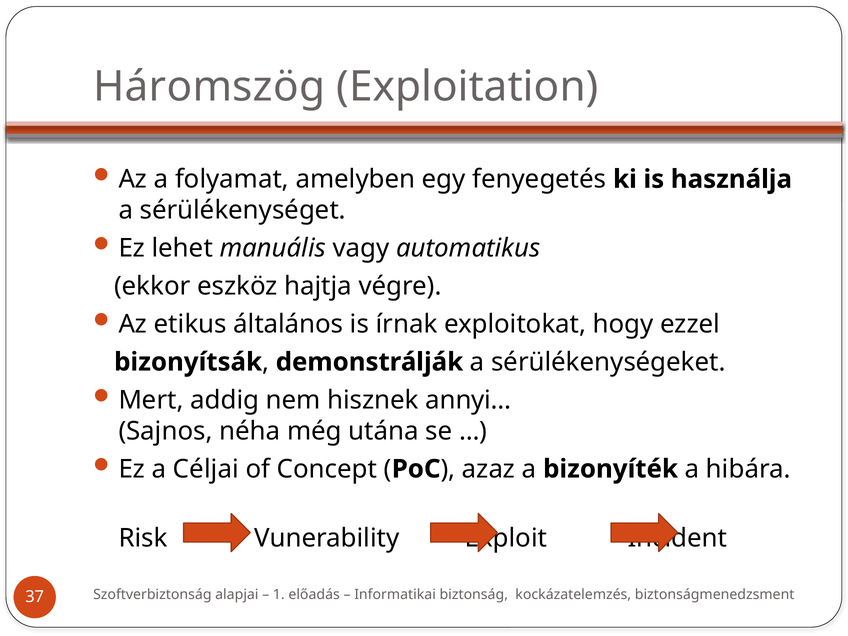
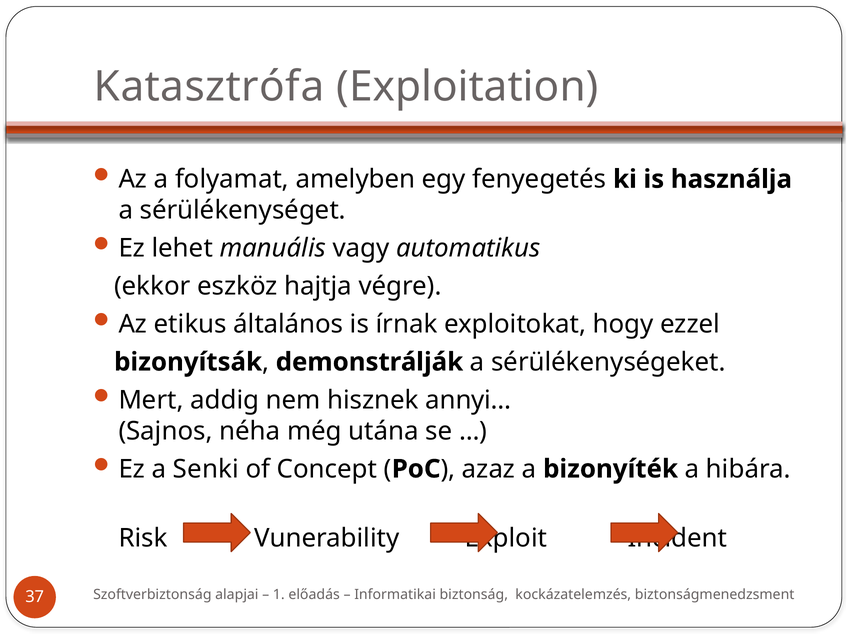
Háromszög: Háromszög -> Katasztrófa (209, 87)
Céljai: Céljai -> Senki (206, 469)
